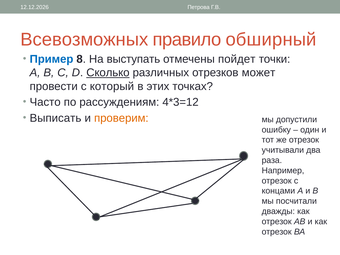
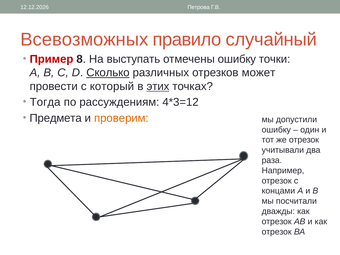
обширный: обширный -> случайный (271, 40)
Пример colour: blue -> red (51, 59)
отмечены пойдет: пойдет -> ошибку (237, 59)
этих underline: none -> present (158, 86)
Часто: Часто -> Тогда (45, 102)
Выписать: Выписать -> Предмета (56, 118)
